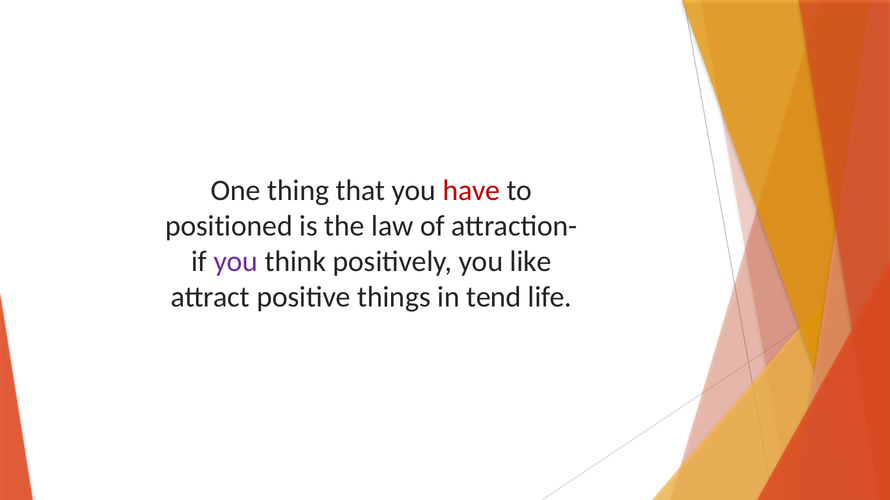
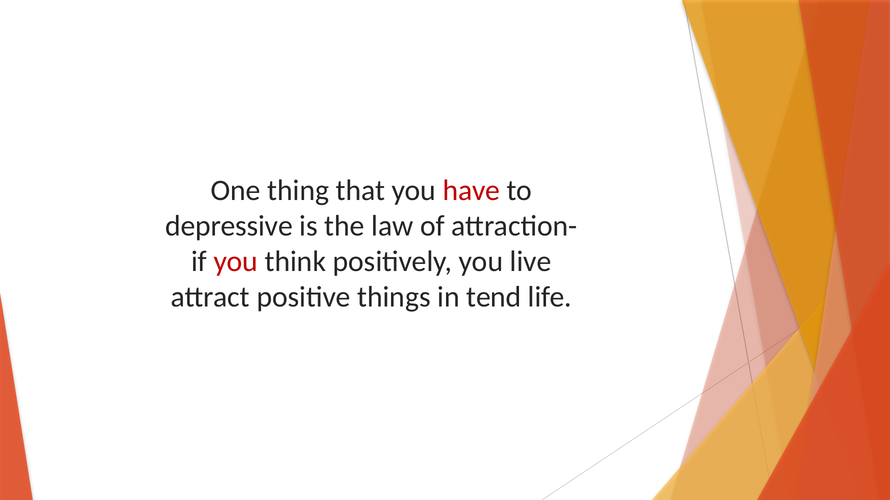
positioned: positioned -> depressive (229, 226)
you colour: purple -> red (236, 262)
like: like -> live (531, 262)
